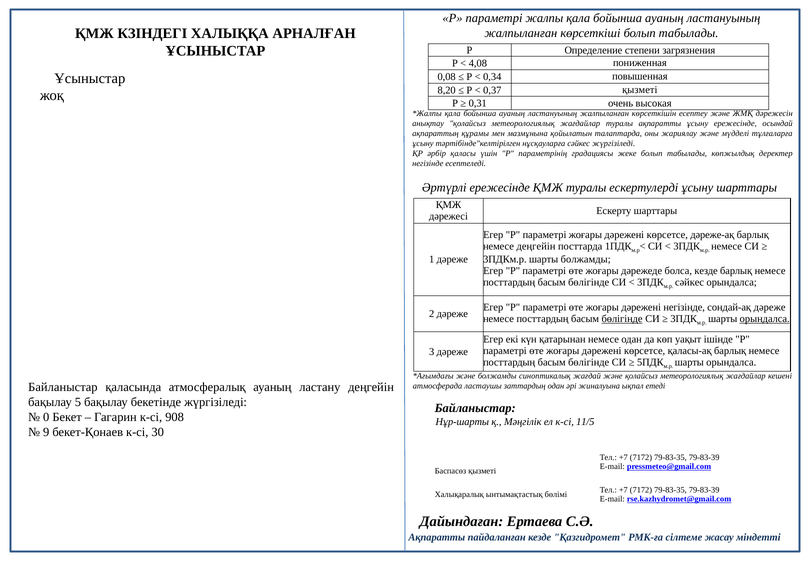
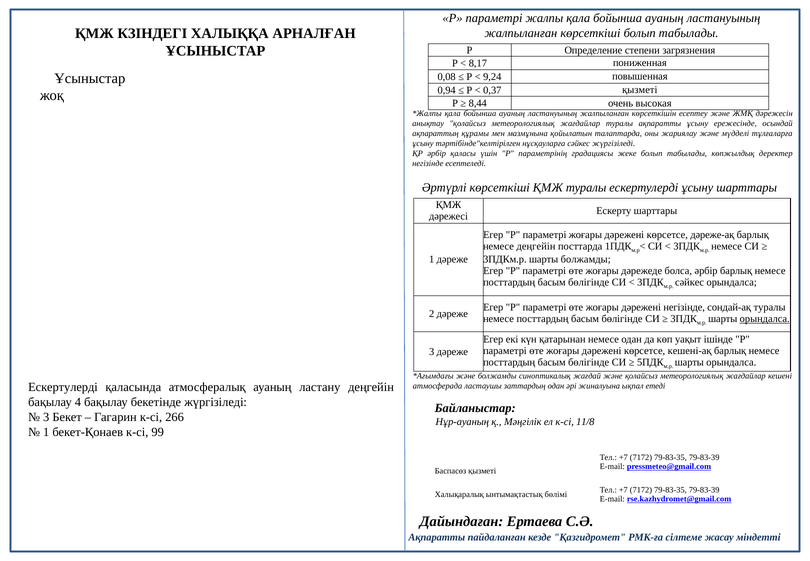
4,08: 4,08 -> 8,17 (478, 63)
0,34: 0,34 -> 9,24 (492, 77)
8,20: 8,20 -> 0,94 (447, 90)
0,31: 0,31 -> 8,44 (478, 103)
Әртүрлі ережесінде: ережесінде -> көрсеткіші (500, 187)
болса кезде: кезде -> әрбір (706, 271)
сондай-ақ дәреже: дәреже -> туралы (770, 307)
бөлігінде underline: present -> none (622, 319)
қаласы-ақ: қаласы-ақ -> кешені-ақ (690, 351)
Байланыстар: Байланыстар -> Ескертулерді (63, 387)
5: 5 -> 4 (78, 402)
0: 0 -> 3 (46, 417)
908: 908 -> 266 (175, 417)
Нұр-шарты: Нұр-шарты -> Нұр-ауаның (462, 422)
11/5: 11/5 -> 11/8 (585, 422)
9: 9 -> 1 (46, 432)
30: 30 -> 99 (158, 432)
